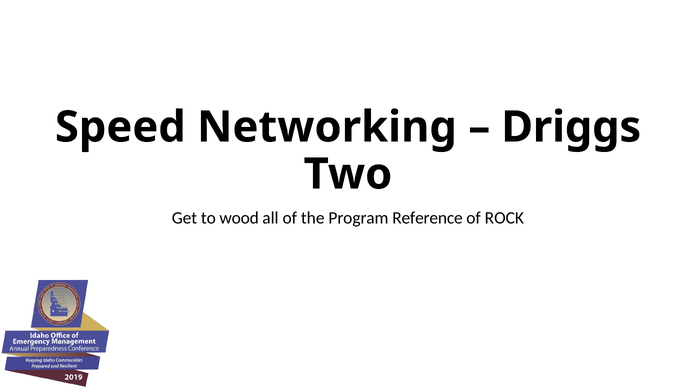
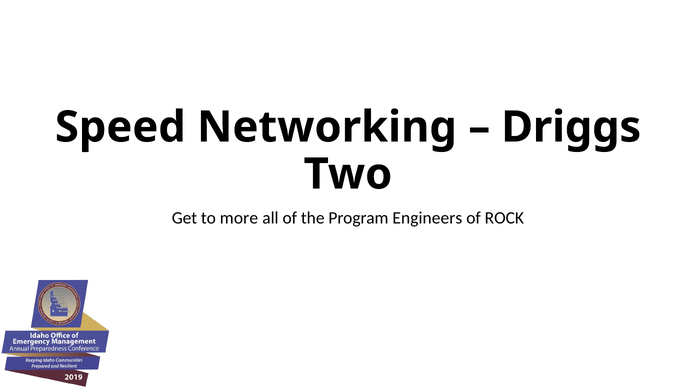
wood: wood -> more (239, 218)
Reference: Reference -> Engineers (427, 218)
